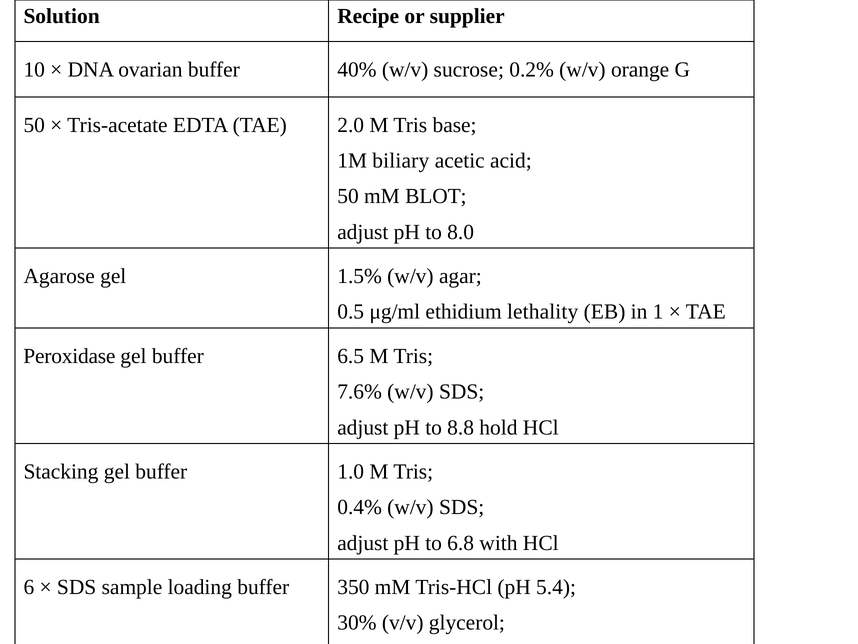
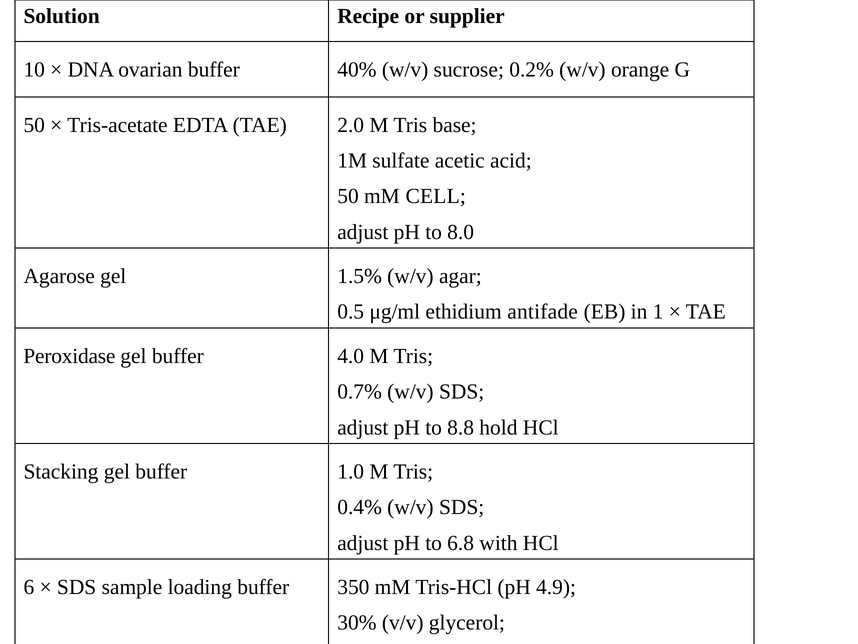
biliary: biliary -> sulfate (401, 161)
BLOT: BLOT -> CELL (436, 196)
lethality: lethality -> antifade (543, 312)
6.5: 6.5 -> 4.0 (351, 356)
7.6%: 7.6% -> 0.7% (360, 391)
5.4: 5.4 -> 4.9 (556, 587)
